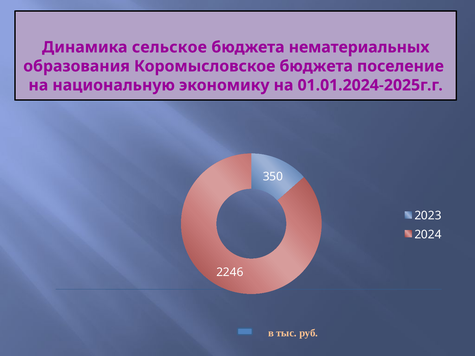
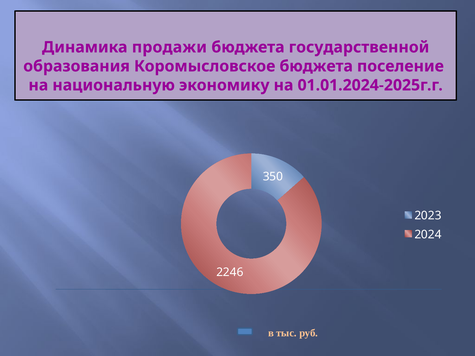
сельское: сельское -> продажи (169, 47)
нематериальных: нематериальных -> государственной (359, 47)
